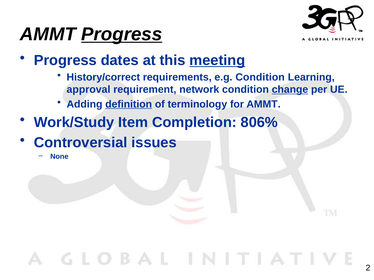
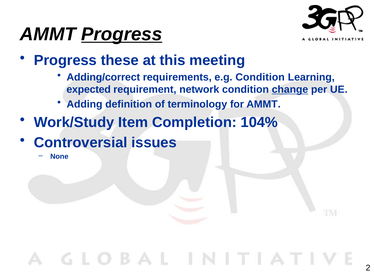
dates: dates -> these (120, 61)
meeting underline: present -> none (217, 61)
History/correct: History/correct -> Adding/correct (103, 77)
approval: approval -> expected (89, 90)
definition underline: present -> none (129, 104)
806%: 806% -> 104% (259, 122)
